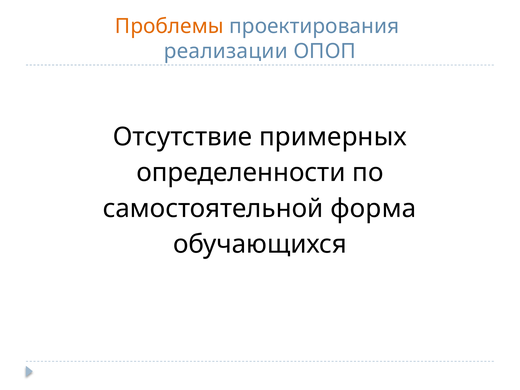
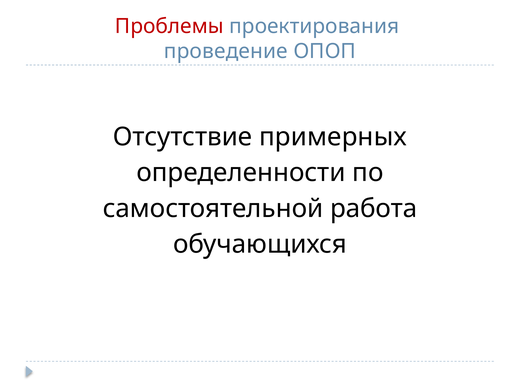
Проблемы colour: orange -> red (169, 26)
реализации: реализации -> проведение (226, 51)
форма: форма -> работа (374, 208)
